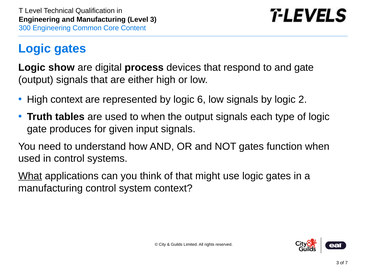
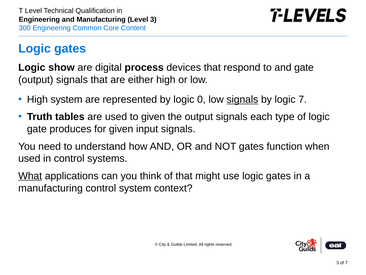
High context: context -> system (67, 99)
6: 6 -> 0 (201, 99)
signals underline: none -> present (242, 99)
logic 2: 2 -> 7 (303, 99)
to when: when -> given (153, 117)
